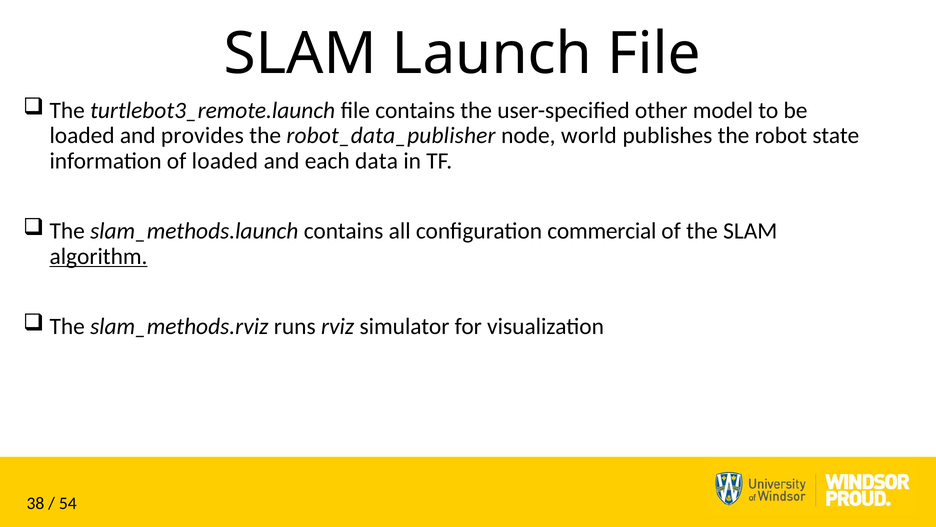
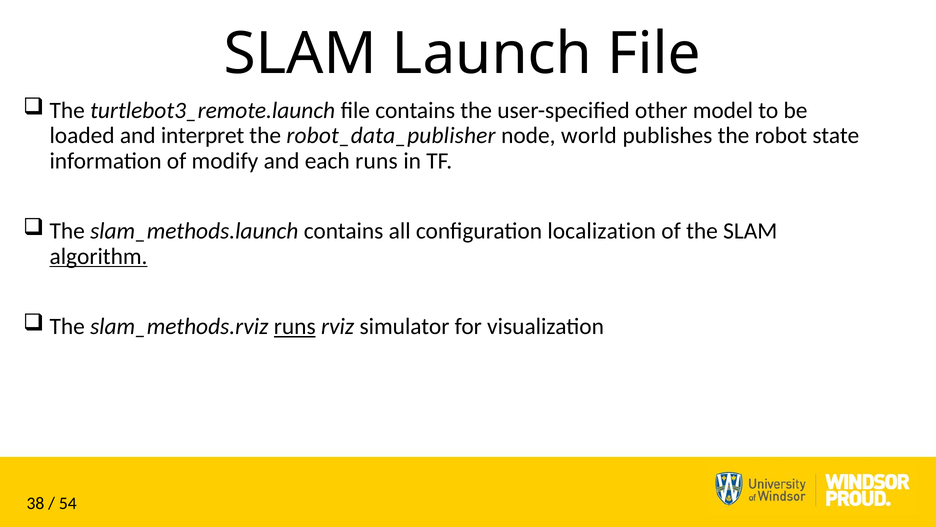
provides: provides -> interpret (203, 136)
of loaded: loaded -> modify (225, 161)
each data: data -> runs (376, 161)
commercial: commercial -> localization (602, 231)
runs underline: none -> present (295, 326)
